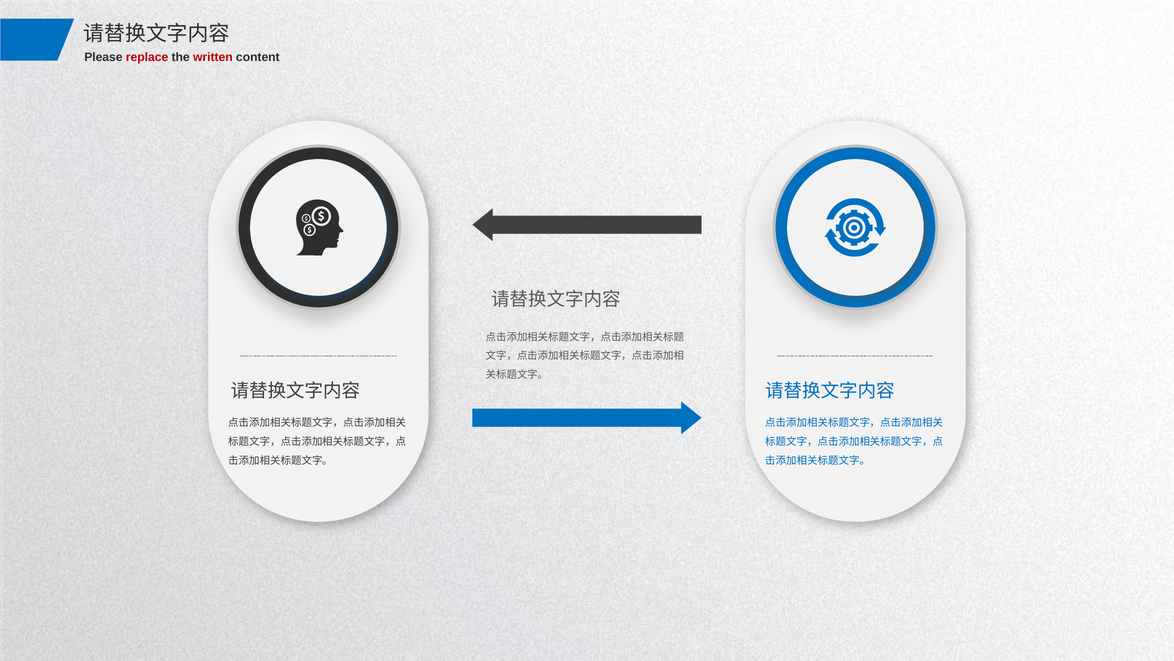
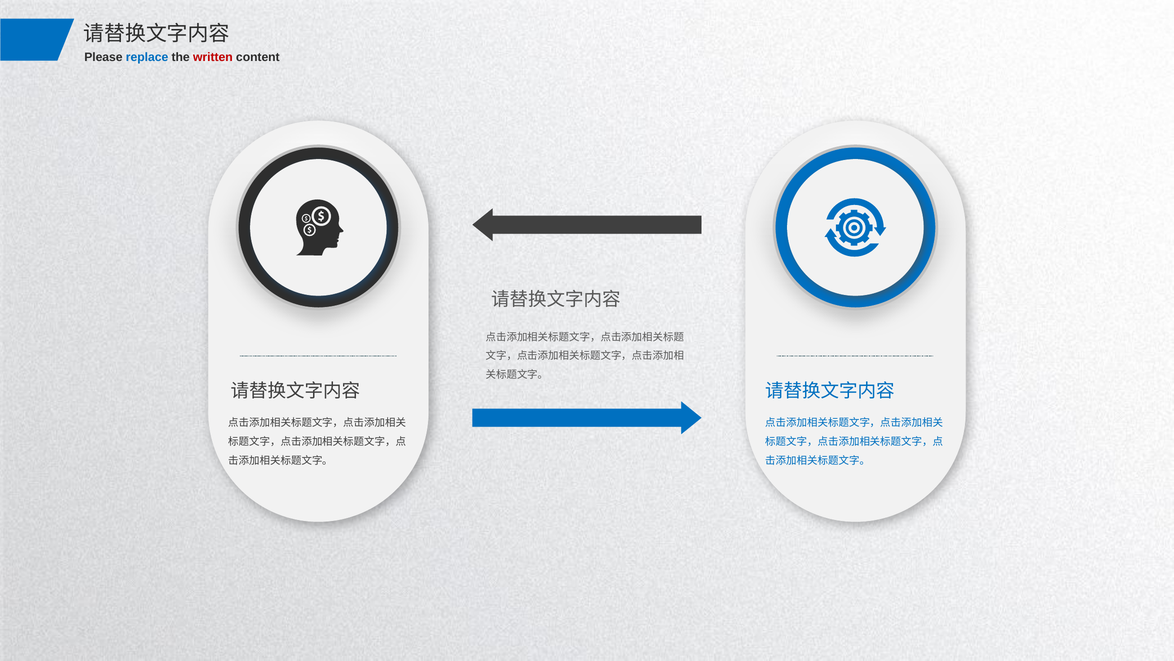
replace colour: red -> blue (147, 57)
